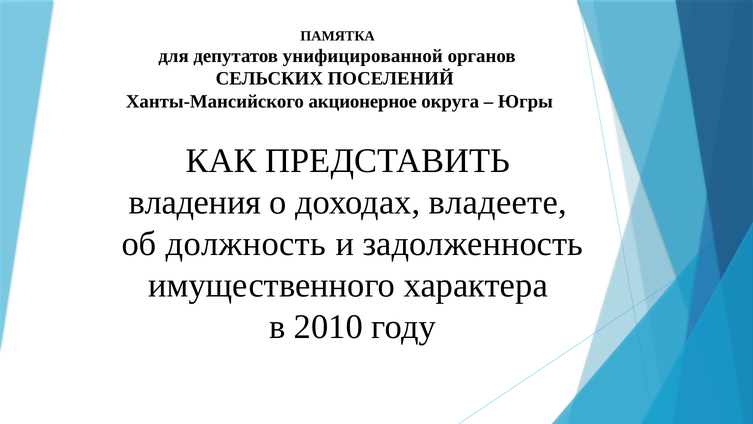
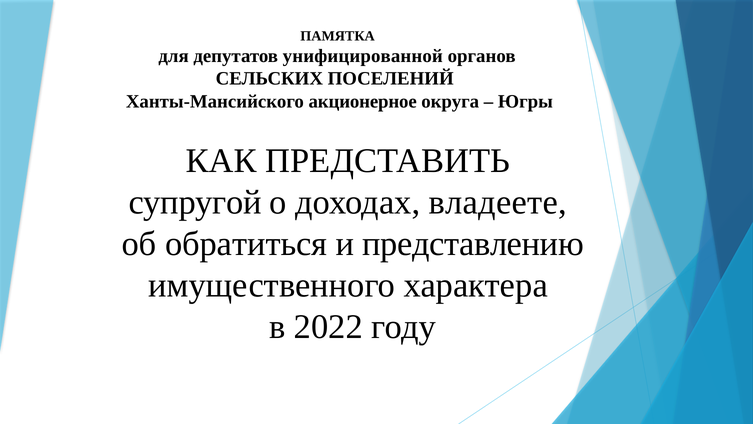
владения: владения -> супругой (195, 202)
должность: должность -> обратиться (246, 244)
задолженность: задолженность -> представлению (473, 244)
2010: 2010 -> 2022 (328, 326)
